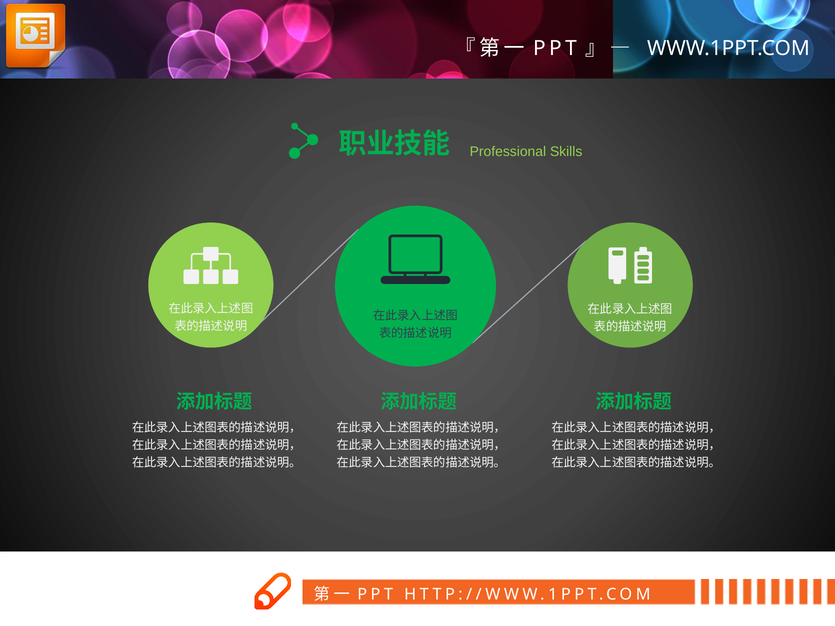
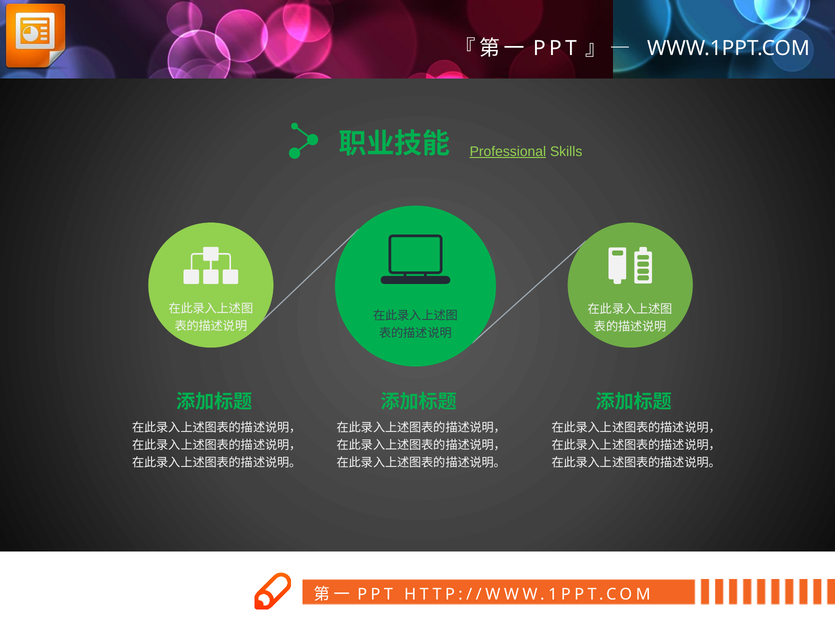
Professional underline: none -> present (508, 152)
